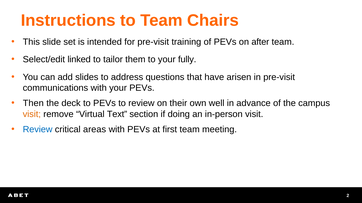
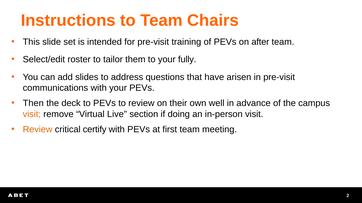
linked: linked -> roster (79, 60)
Text: Text -> Live (117, 114)
Review colour: blue -> orange (38, 130)
areas: areas -> certify (95, 130)
